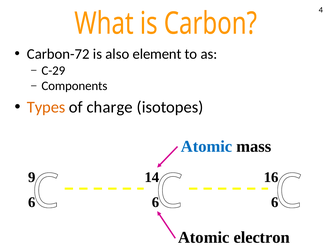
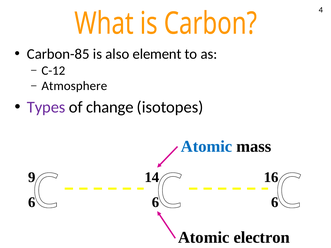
Carbon-72: Carbon-72 -> Carbon-85 (58, 54)
C-29: C-29 -> C-12 (53, 71)
Components: Components -> Atmosphere (74, 86)
Types colour: orange -> purple (46, 107)
charge: charge -> change (110, 107)
